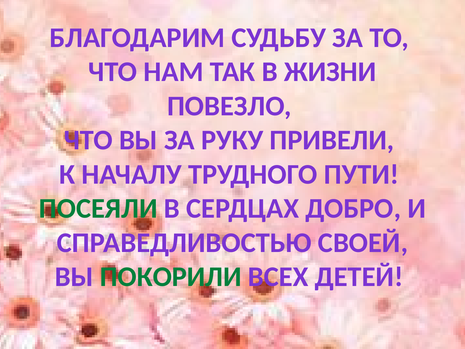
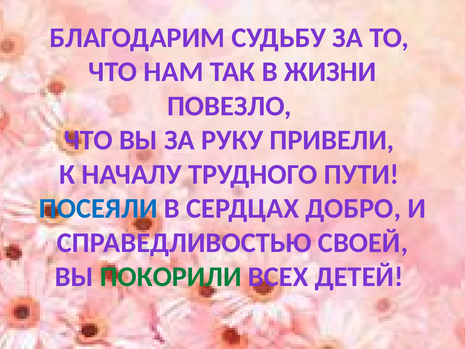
ПОСЕЯЛИ colour: green -> blue (98, 208)
